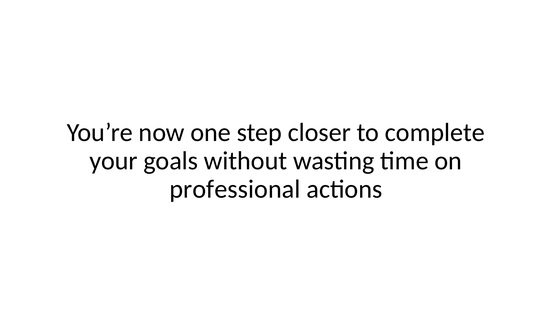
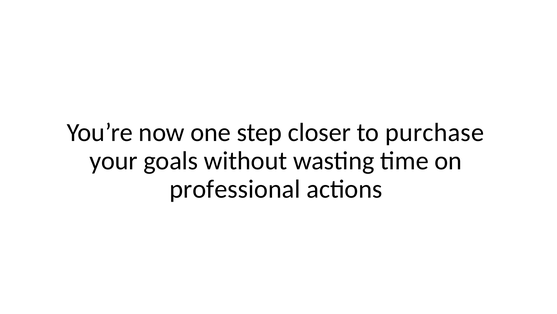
complete: complete -> purchase (435, 132)
